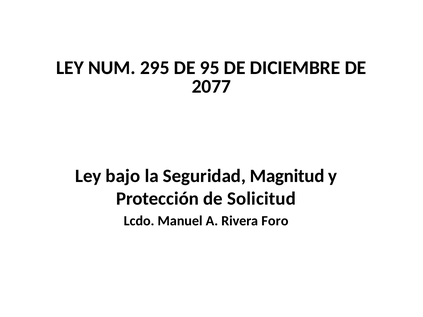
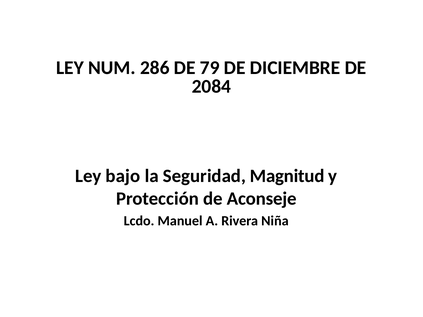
295: 295 -> 286 (155, 68)
95: 95 -> 79 (210, 68)
2077: 2077 -> 2084 (211, 87)
Solicitud: Solicitud -> Aconseje (262, 199)
Foro: Foro -> Niña (275, 221)
